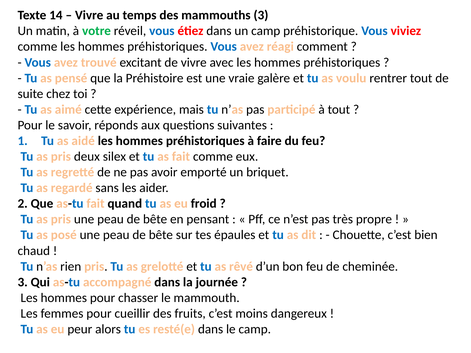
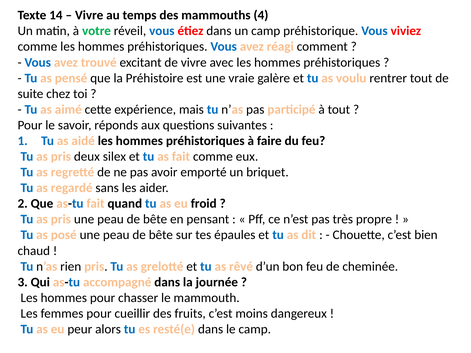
mammouths 3: 3 -> 4 (261, 15)
